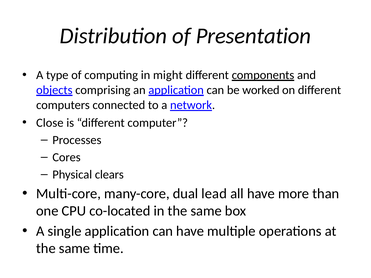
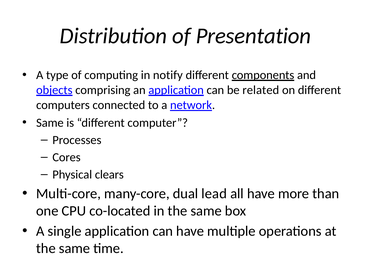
might: might -> notify (168, 75)
worked: worked -> related (261, 90)
Close: Close -> Same (50, 123)
